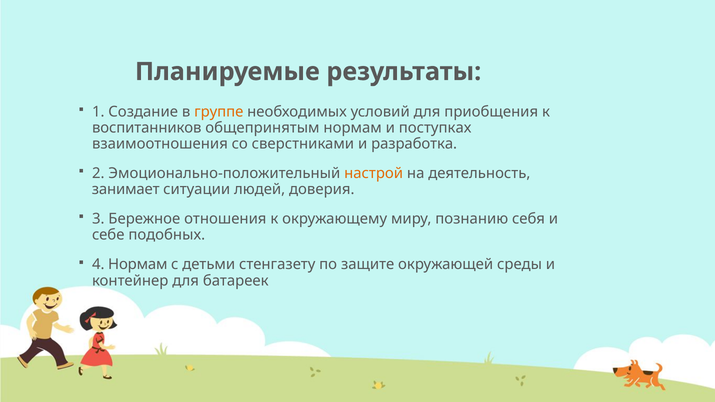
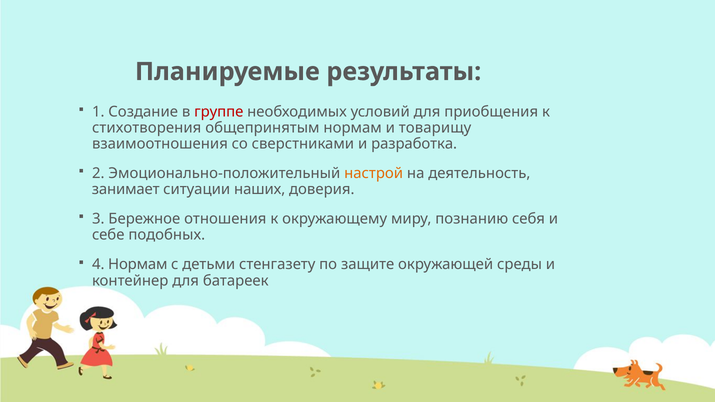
группе colour: orange -> red (219, 112)
воспитанников: воспитанников -> стихотворения (147, 128)
поступках: поступках -> товарищу (435, 128)
людей: людей -> наших (260, 190)
